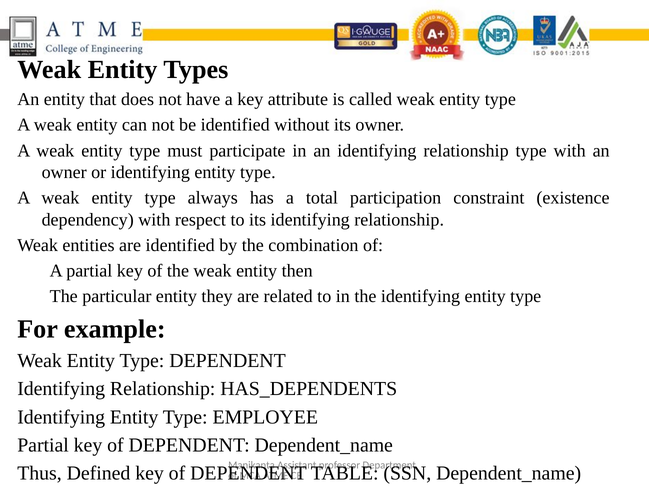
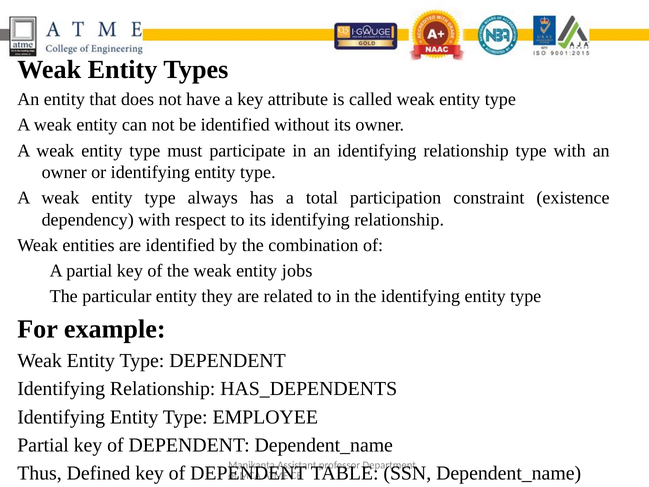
then: then -> jobs (297, 271)
